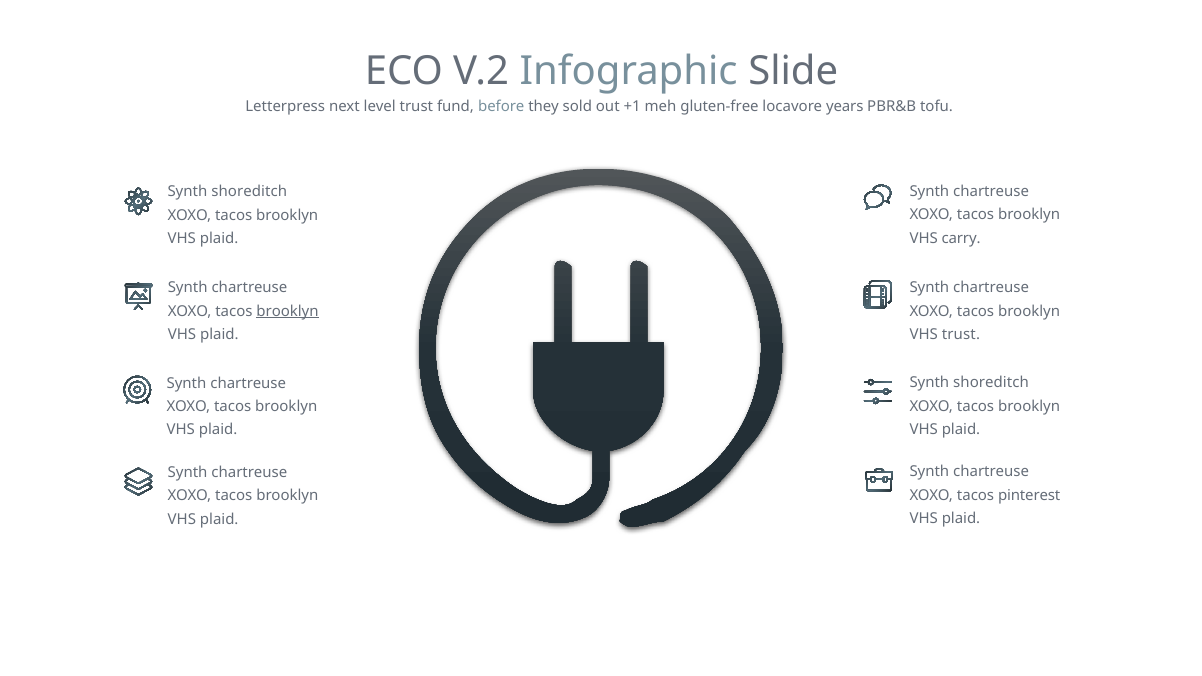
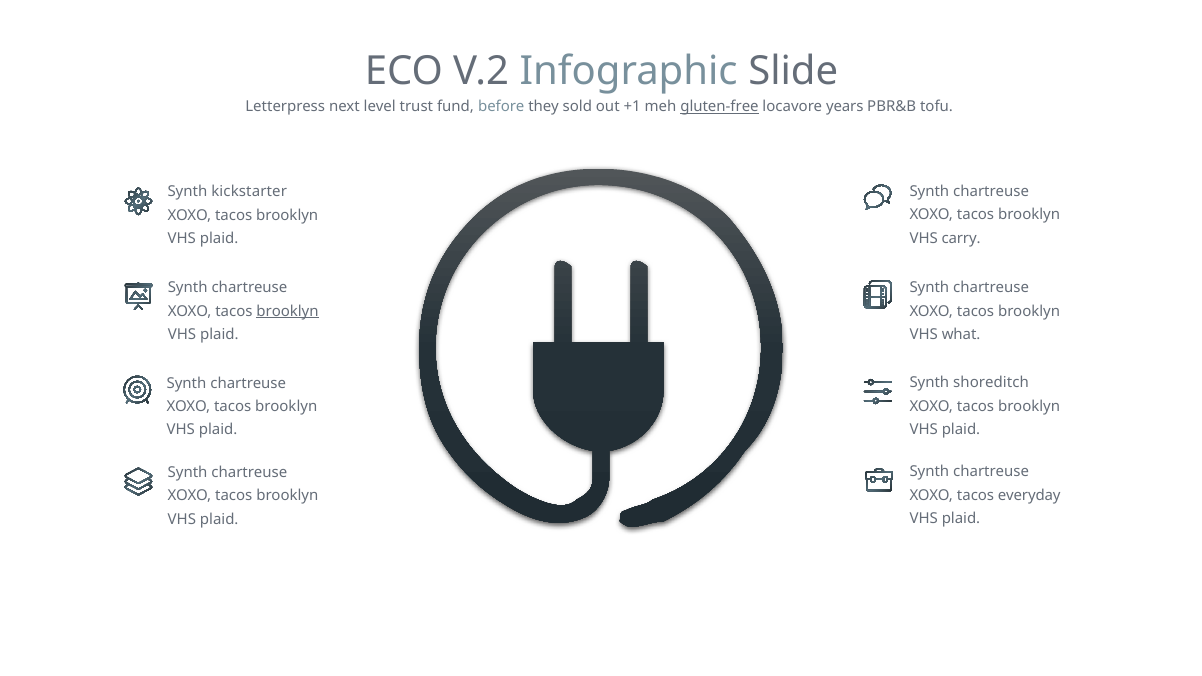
gluten-free underline: none -> present (719, 107)
shoreditch: shoreditch -> kickstarter (249, 192)
VHS trust: trust -> what (961, 335)
pinterest: pinterest -> everyday (1029, 495)
